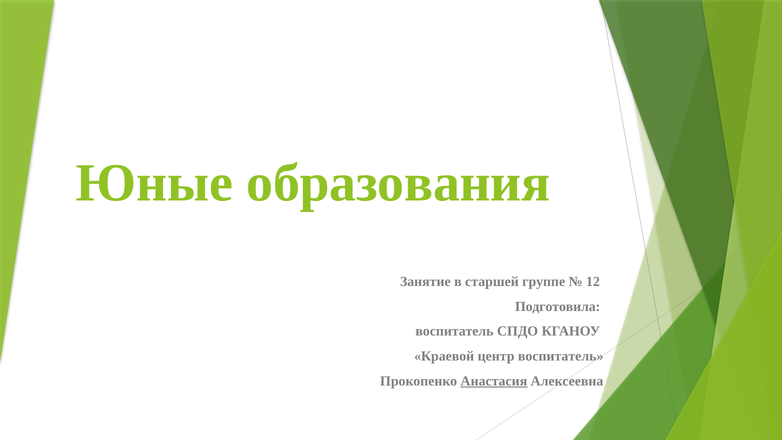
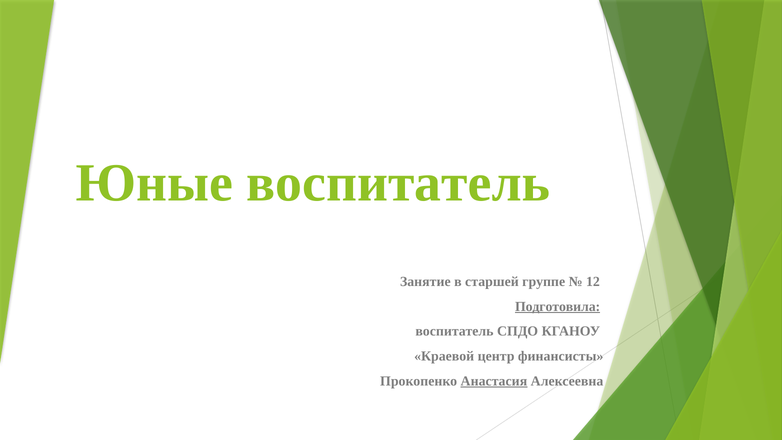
Юные образования: образования -> воспитатель (398, 183)
Подготовила underline: none -> present (558, 306)
центр воспитатель: воспитатель -> финансисты (561, 356)
